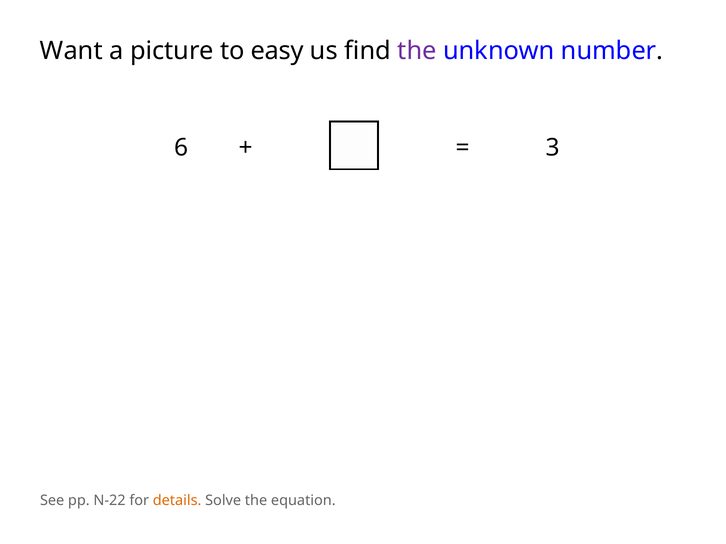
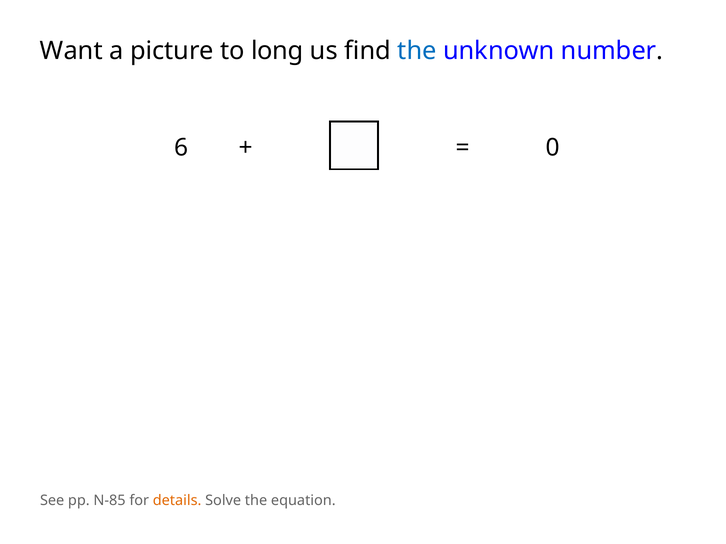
easy: easy -> long (277, 51)
the colour: purple -> blue (417, 51)
3: 3 -> 0 (553, 148)
N-22: N-22 -> N-85 (110, 501)
